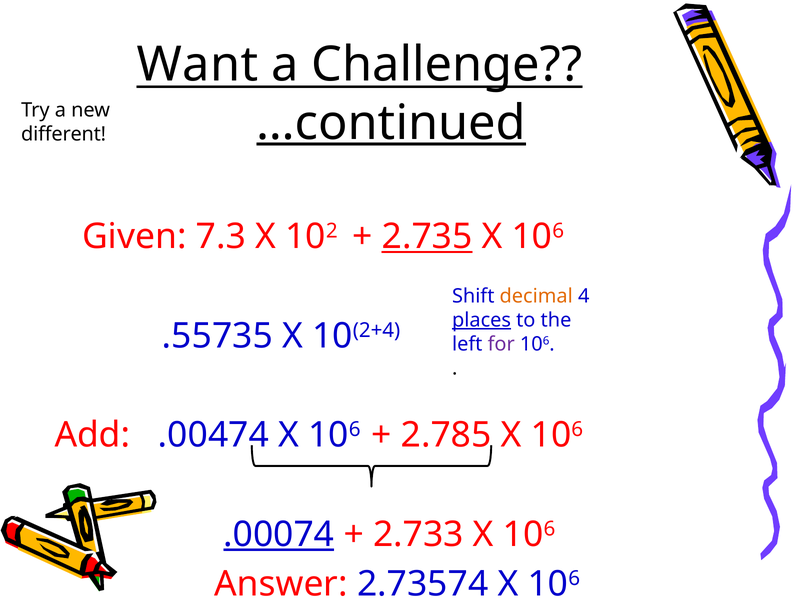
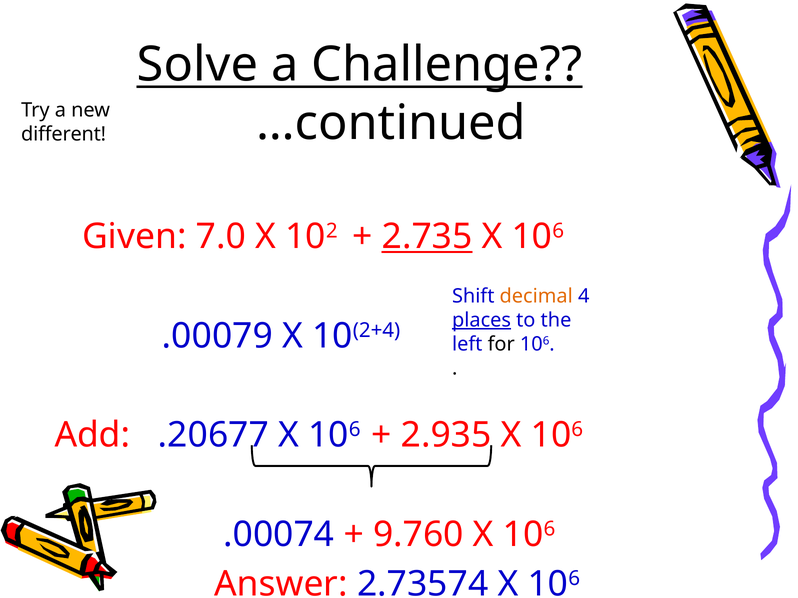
Want: Want -> Solve (197, 65)
…continued underline: present -> none (391, 123)
7.3: 7.3 -> 7.0 (221, 237)
.55735: .55735 -> .00079 (217, 336)
for colour: purple -> black (501, 344)
.00474: .00474 -> .20677 (213, 436)
2.785: 2.785 -> 2.935 (446, 436)
.00074 underline: present -> none (279, 535)
2.733: 2.733 -> 9.760 (418, 535)
